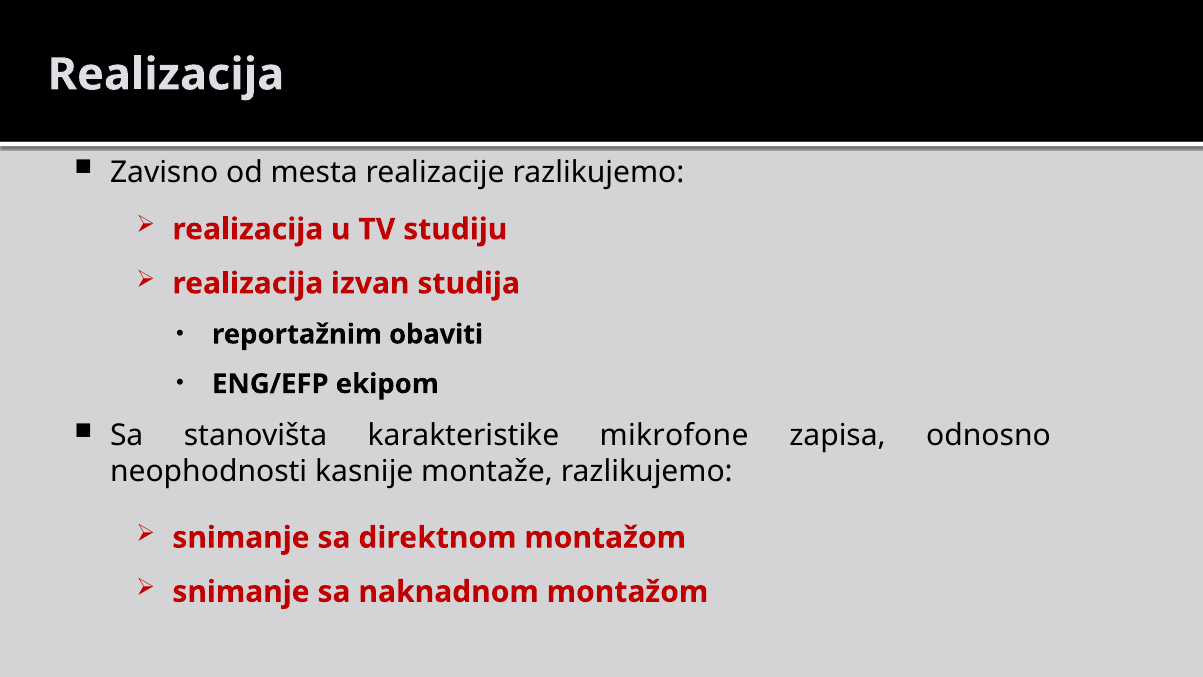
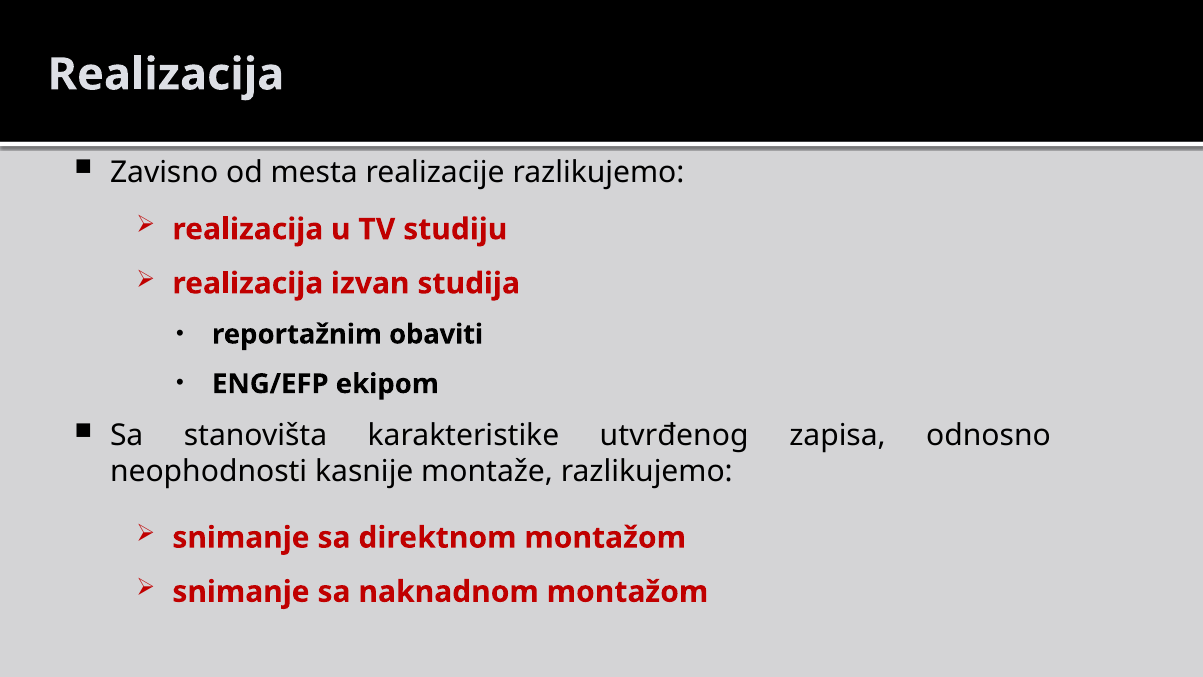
mikrofone: mikrofone -> utvrđenog (674, 435)
